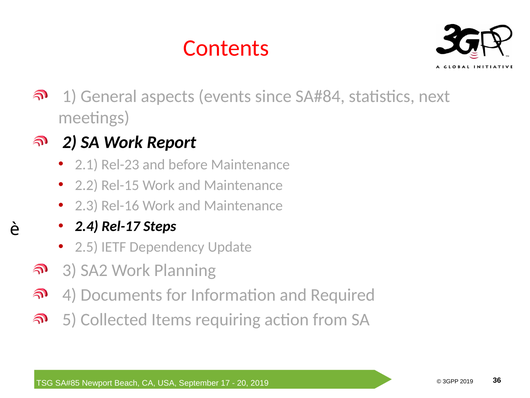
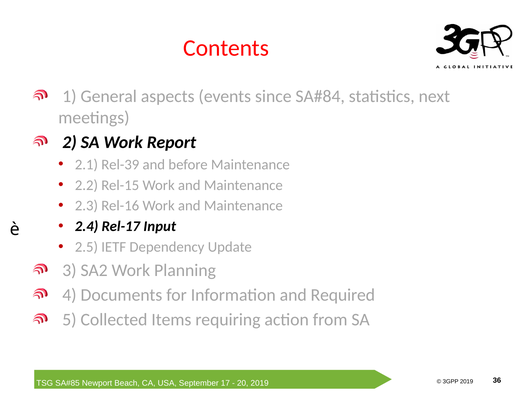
Rel-23: Rel-23 -> Rel-39 (120, 164)
Steps: Steps -> Input (160, 226)
